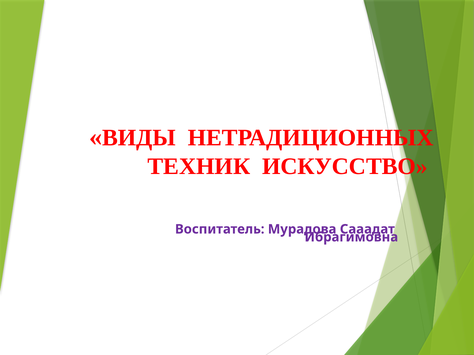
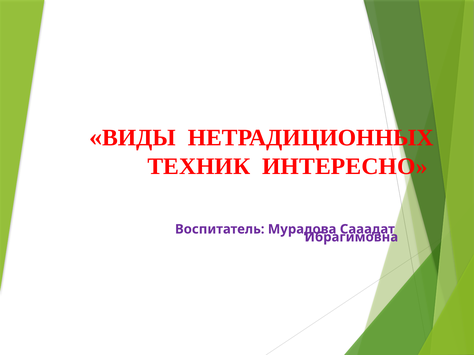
ИСКУССТВО: ИСКУССТВО -> ИНТЕРЕСНО (345, 167)
